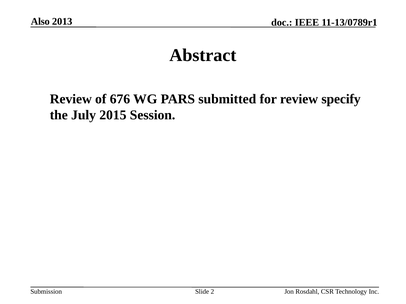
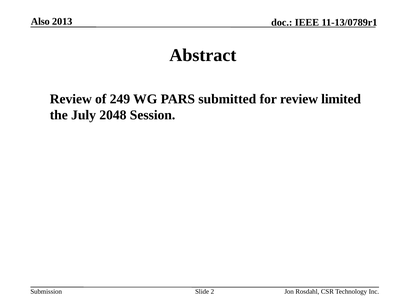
676: 676 -> 249 (120, 99)
specify: specify -> limited (341, 99)
2015: 2015 -> 2048 (113, 115)
